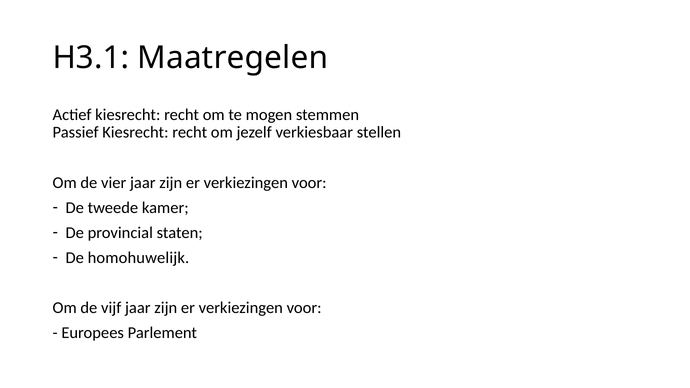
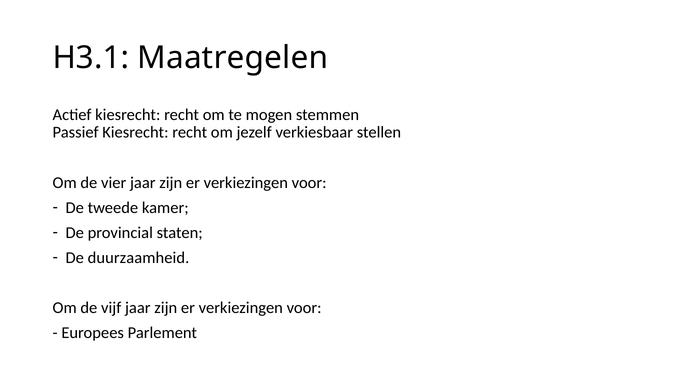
homohuwelijk: homohuwelijk -> duurzaamheid (138, 258)
